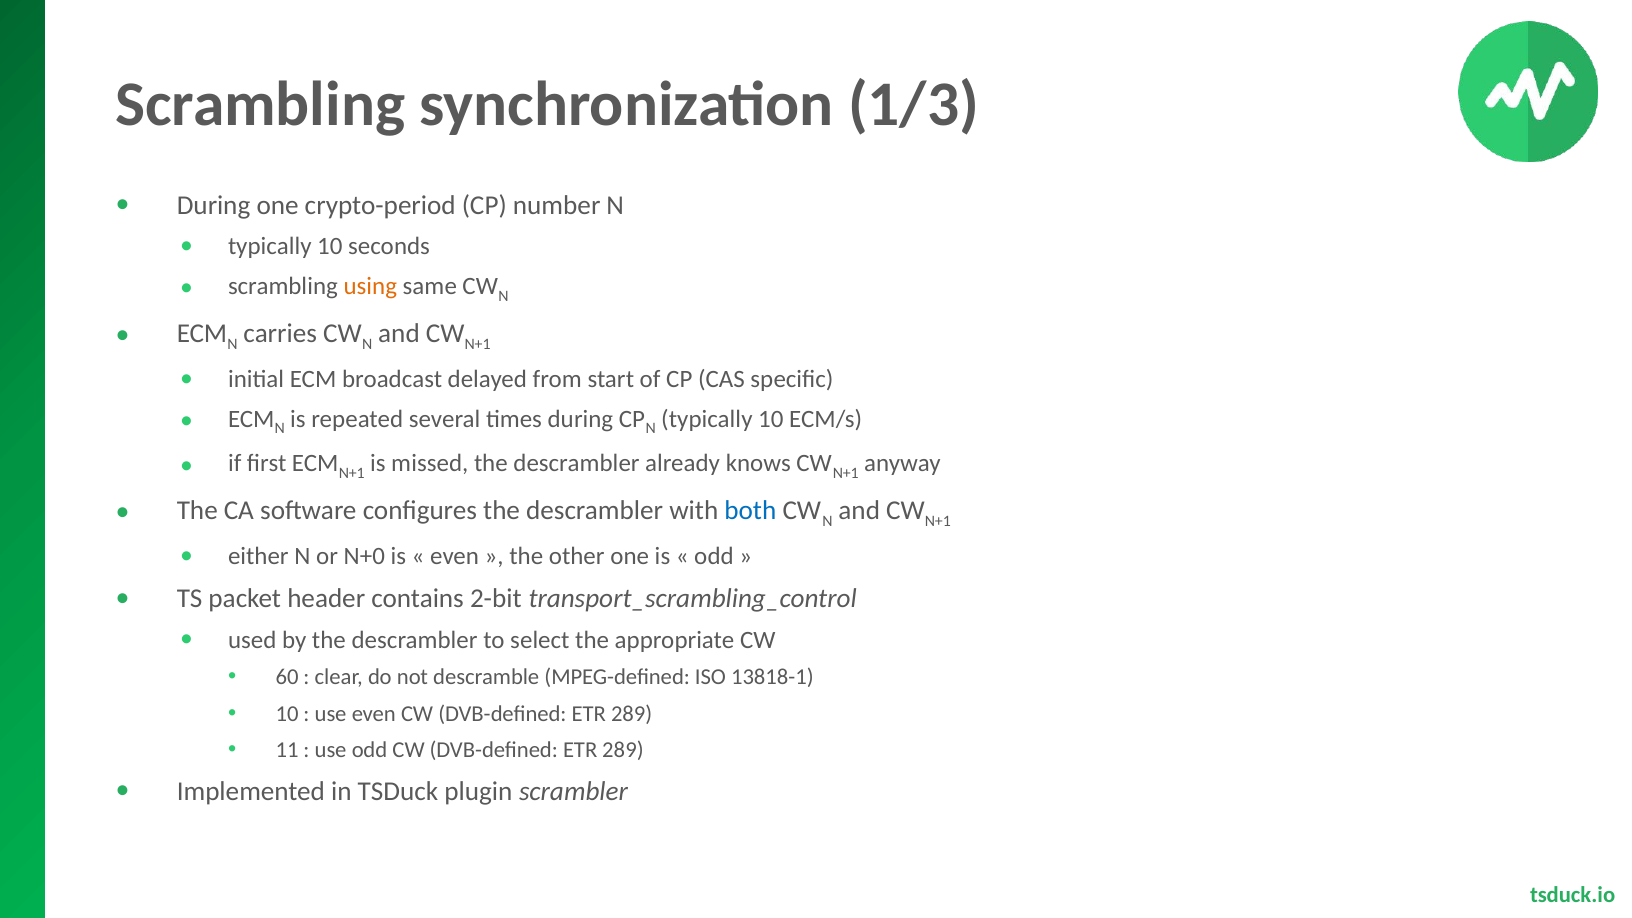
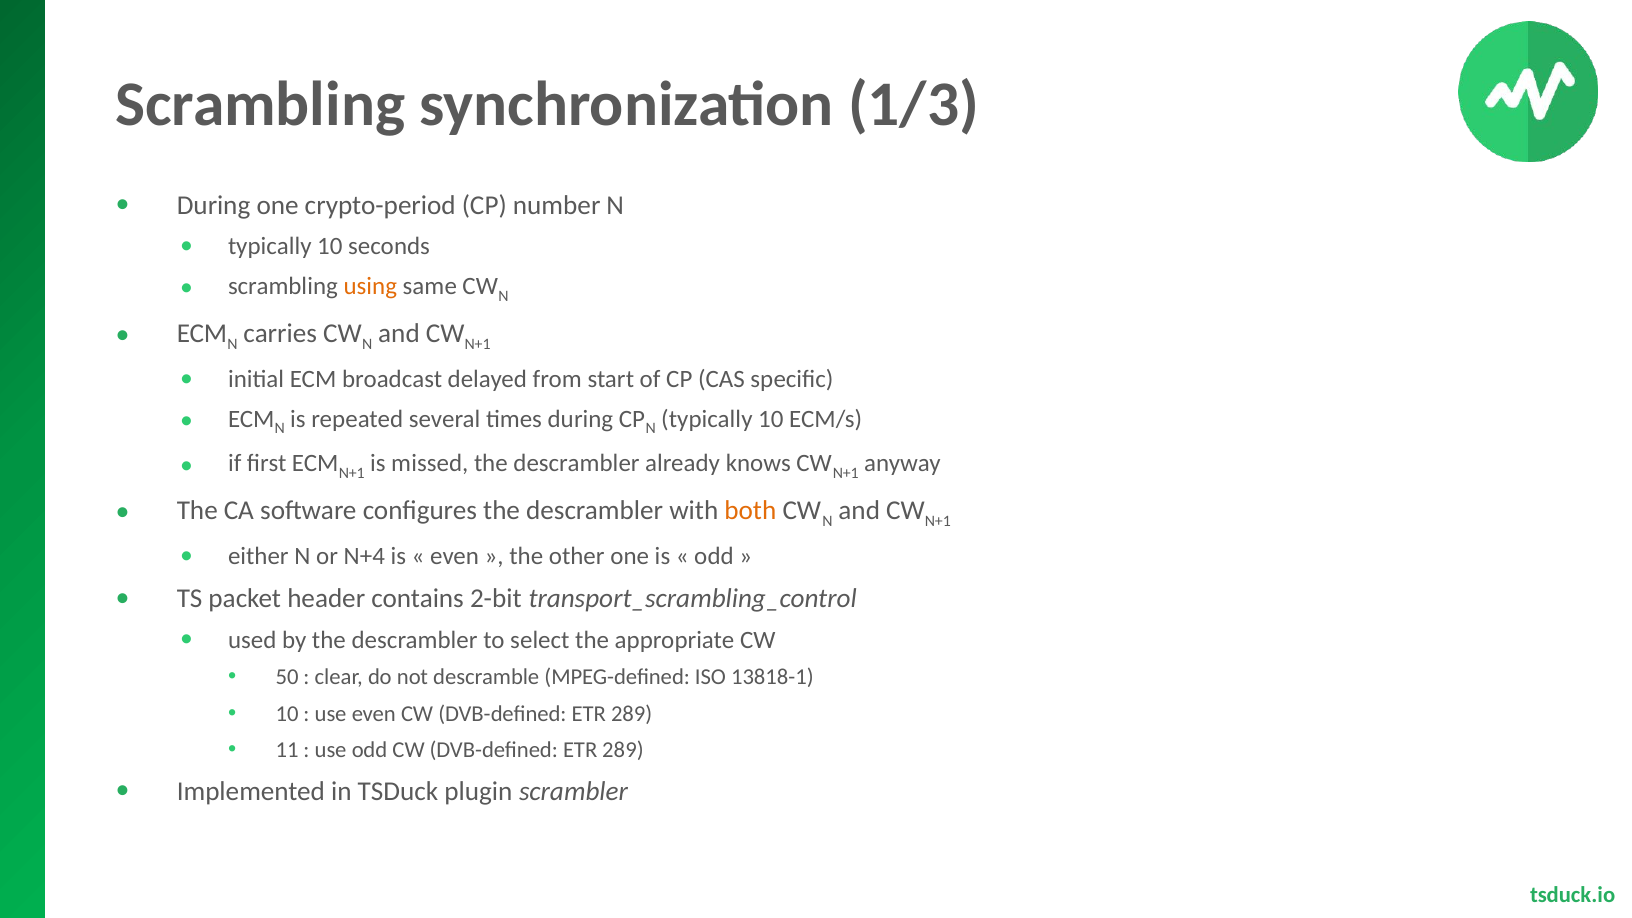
both colour: blue -> orange (750, 511)
N+0: N+0 -> N+4 (364, 557)
60: 60 -> 50 (287, 678)
